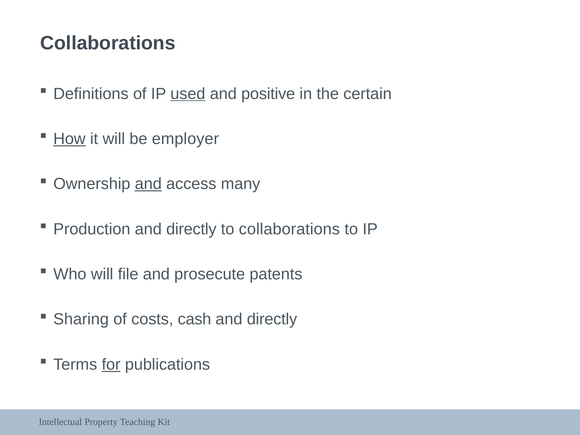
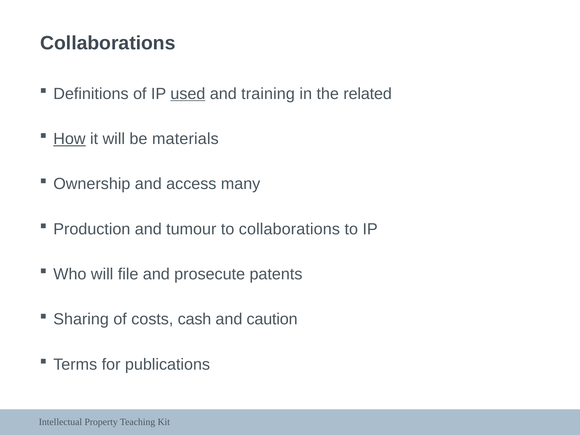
positive: positive -> training (268, 94)
certain: certain -> related (368, 94)
employer: employer -> materials (185, 139)
and underline: present -> none (148, 184)
directly: directly -> tumour (191, 229)
directly: directly -> caution (272, 319)
for underline: present -> none (111, 364)
